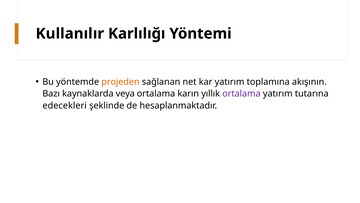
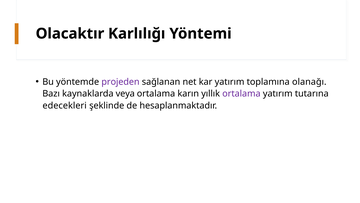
Kullanılır: Kullanılır -> Olacaktır (70, 34)
projeden colour: orange -> purple (120, 82)
akışının: akışının -> olanağı (309, 82)
